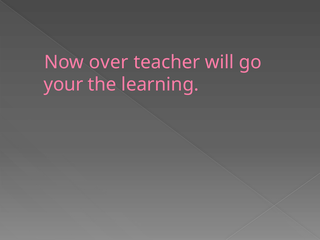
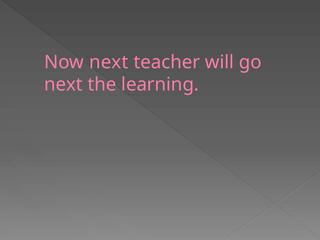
Now over: over -> next (109, 62)
your: your -> next (63, 84)
